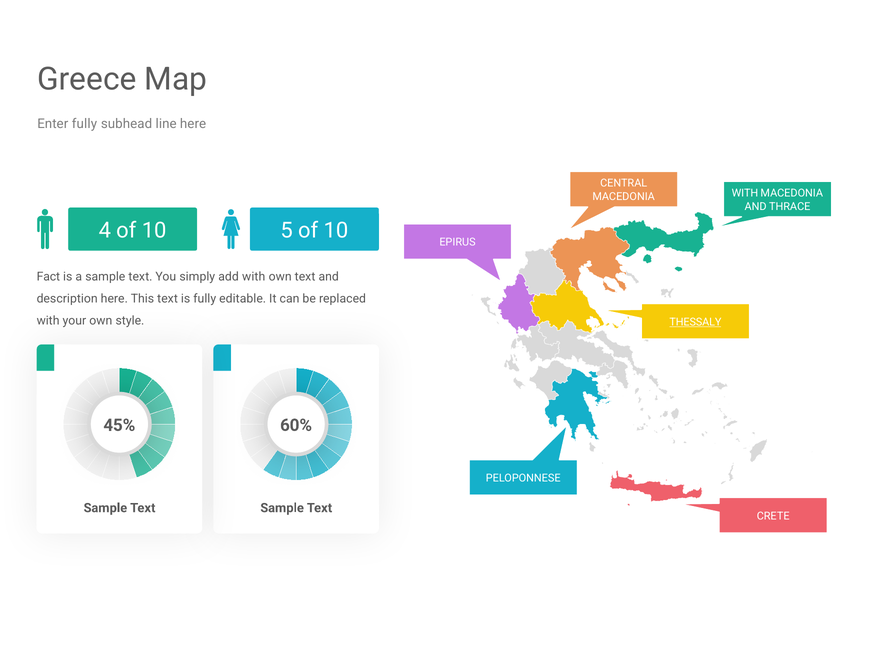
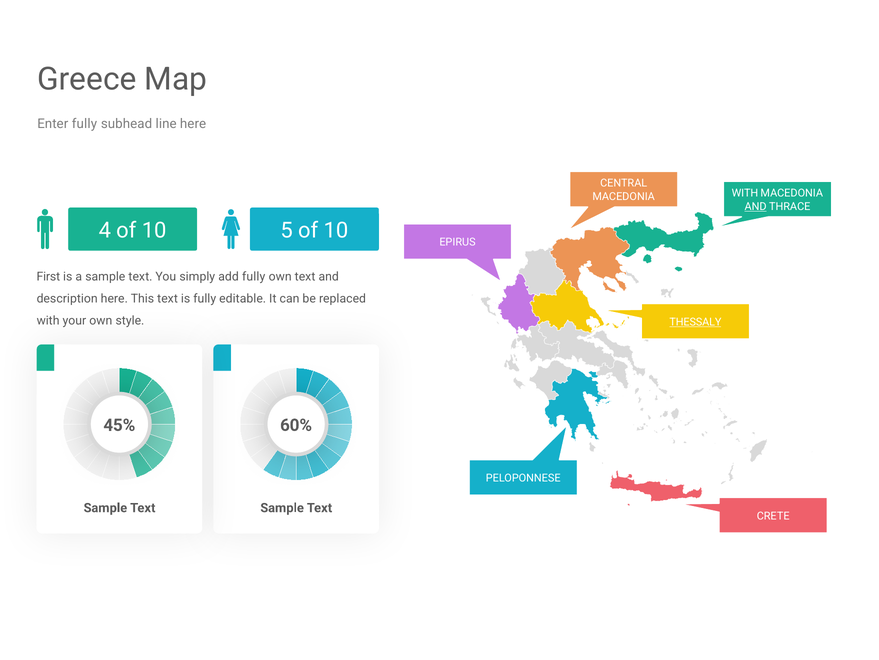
AND underline: none -> present (756, 206)
Fact: Fact -> First (48, 276)
add with: with -> fully (254, 276)
